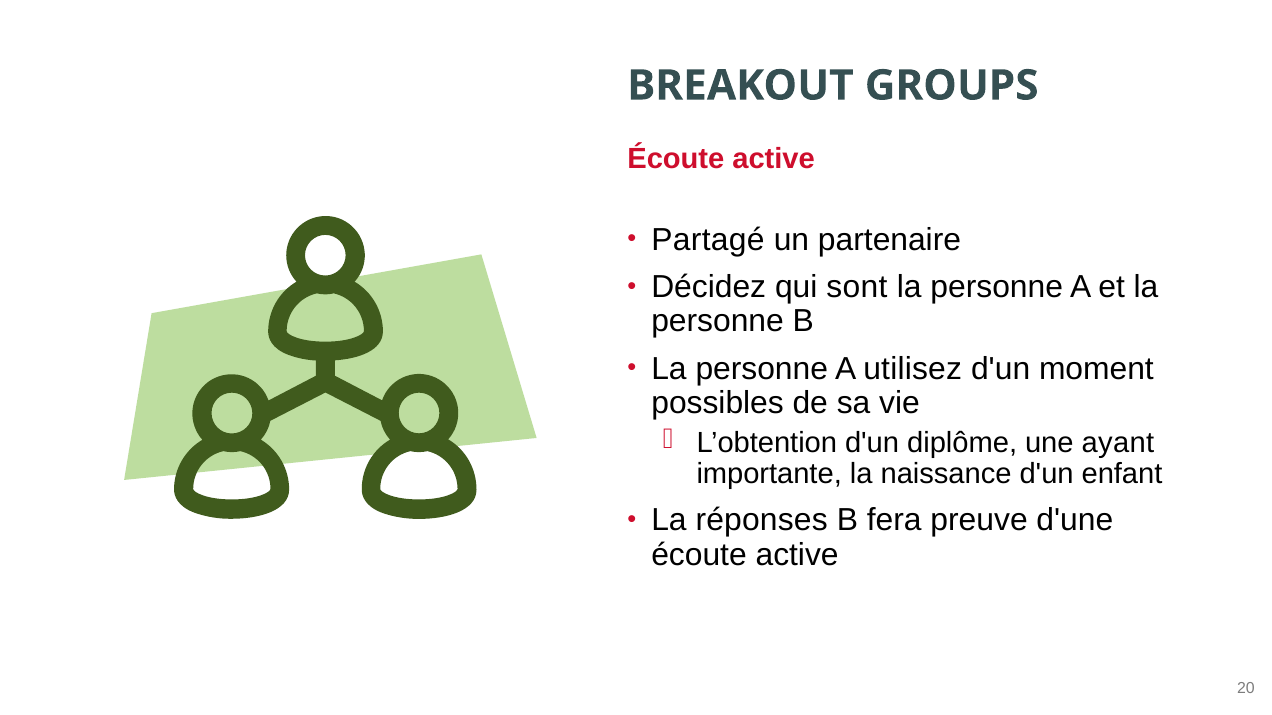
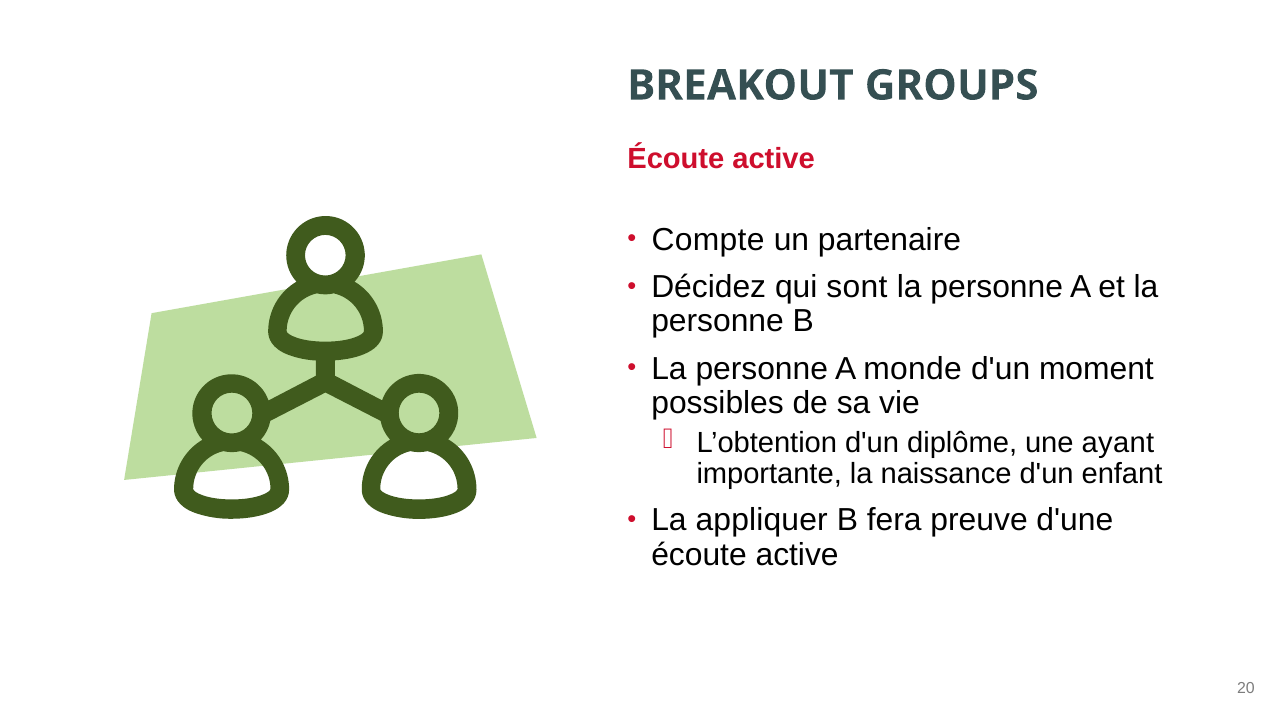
Partagé: Partagé -> Compte (708, 240)
utilisez: utilisez -> monde (913, 369)
réponses: réponses -> appliquer (762, 521)
